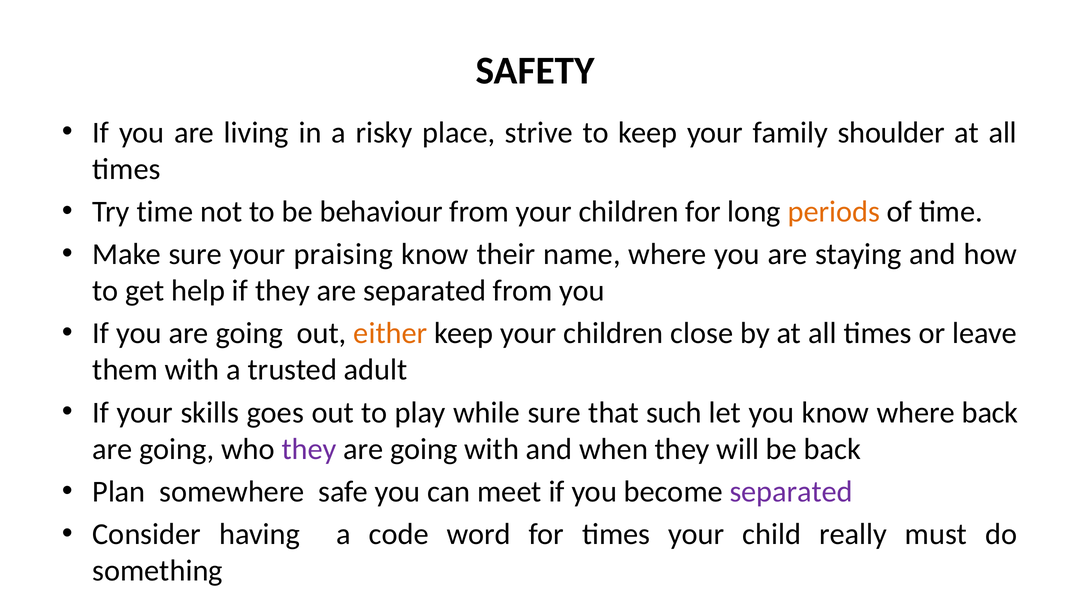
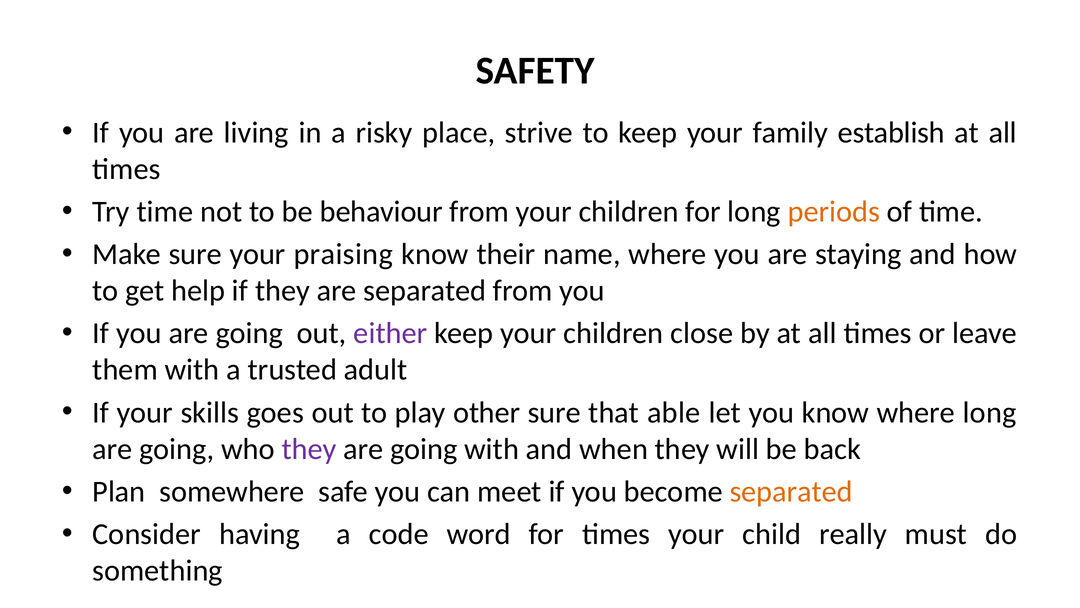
shoulder: shoulder -> establish (891, 132)
either colour: orange -> purple (390, 333)
while: while -> other (487, 412)
such: such -> able (674, 412)
where back: back -> long (990, 412)
separated colour: purple -> orange (791, 491)
